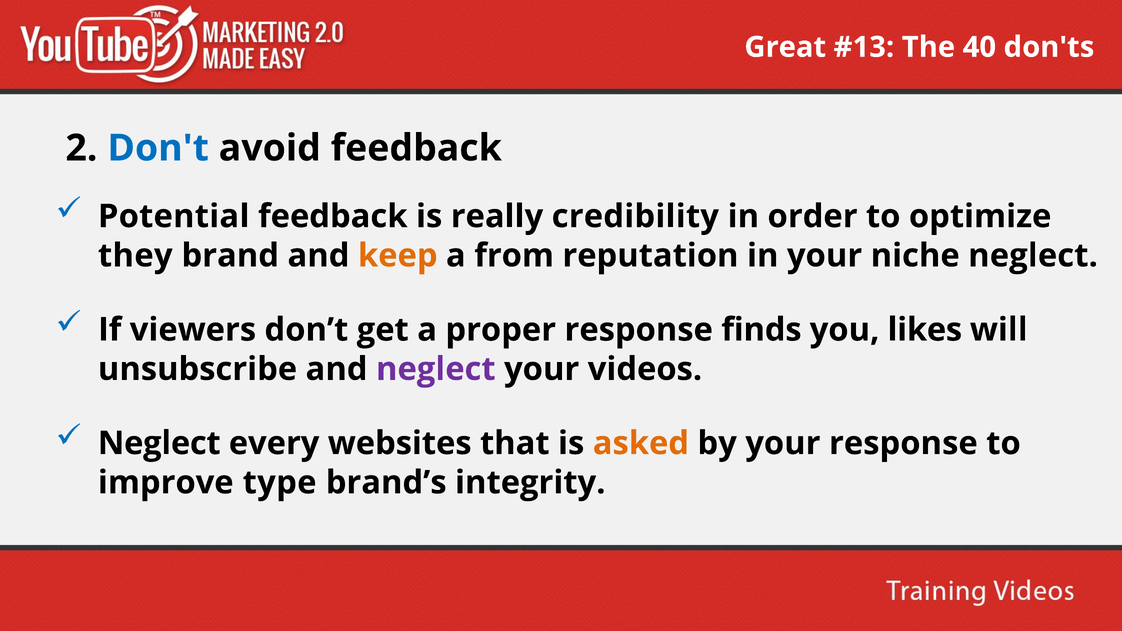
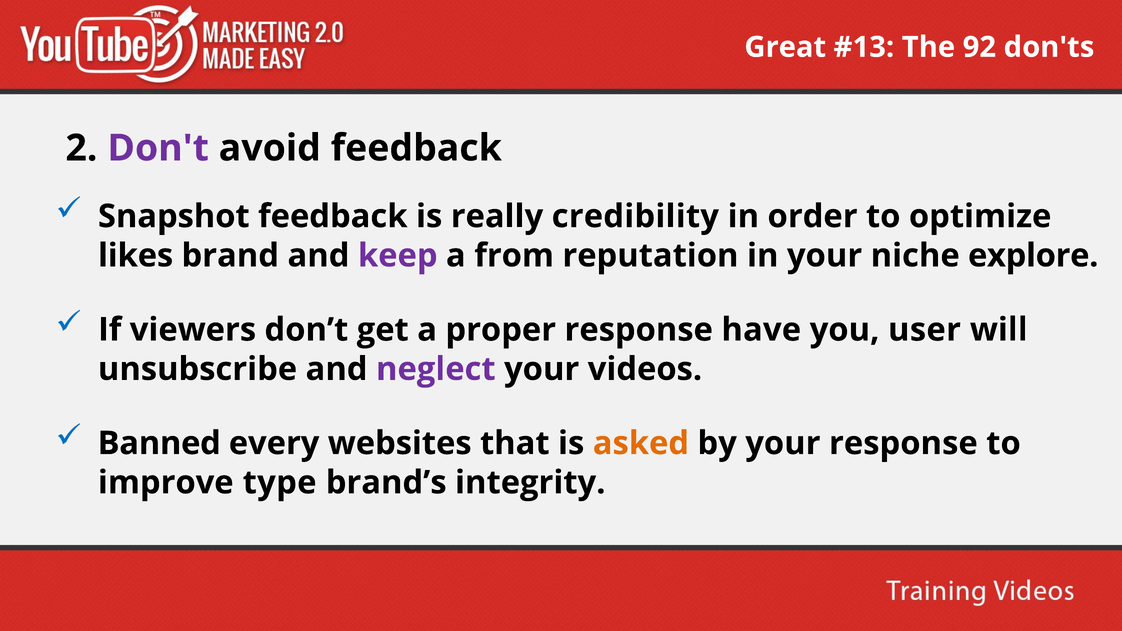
40: 40 -> 92 (979, 47)
Don't colour: blue -> purple (158, 148)
Potential: Potential -> Snapshot (174, 216)
they: they -> likes (136, 256)
keep colour: orange -> purple (398, 256)
niche neglect: neglect -> explore (1033, 256)
finds: finds -> have (761, 330)
likes: likes -> user (924, 330)
Neglect: Neglect -> Banned (159, 443)
